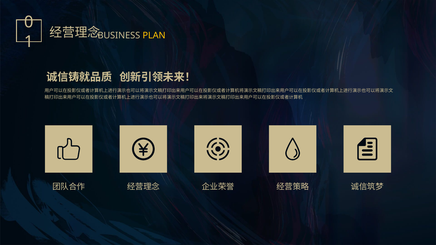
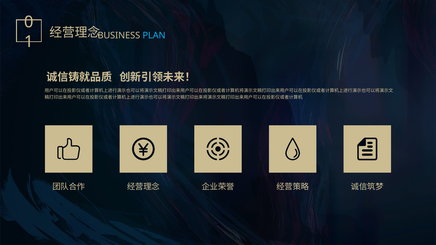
PLAN colour: yellow -> light blue (154, 36)
